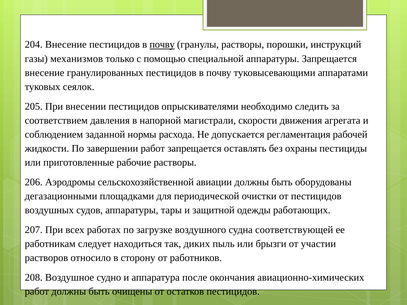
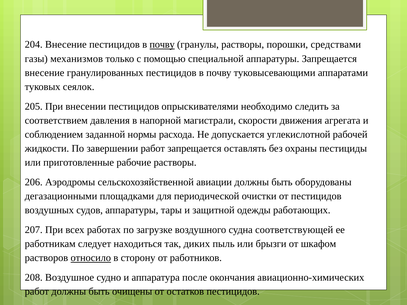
инструкций: инструкций -> средствами (336, 45)
регламентация: регламентация -> углекислотной (299, 135)
участии: участии -> шкафом (318, 244)
относило underline: none -> present (91, 258)
